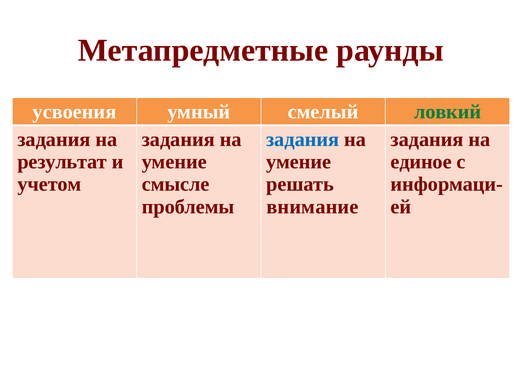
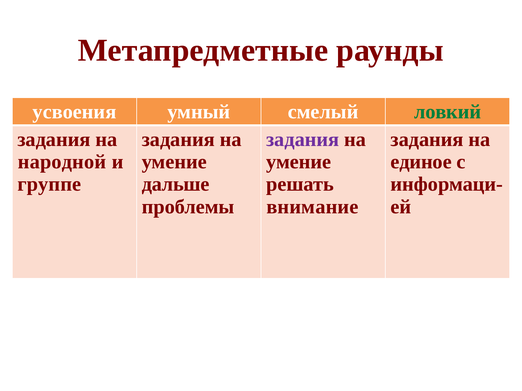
задания colour: blue -> purple (303, 140)
результат: результат -> народной (62, 162)
учетом: учетом -> группе (49, 185)
смысле: смысле -> дальше (176, 185)
